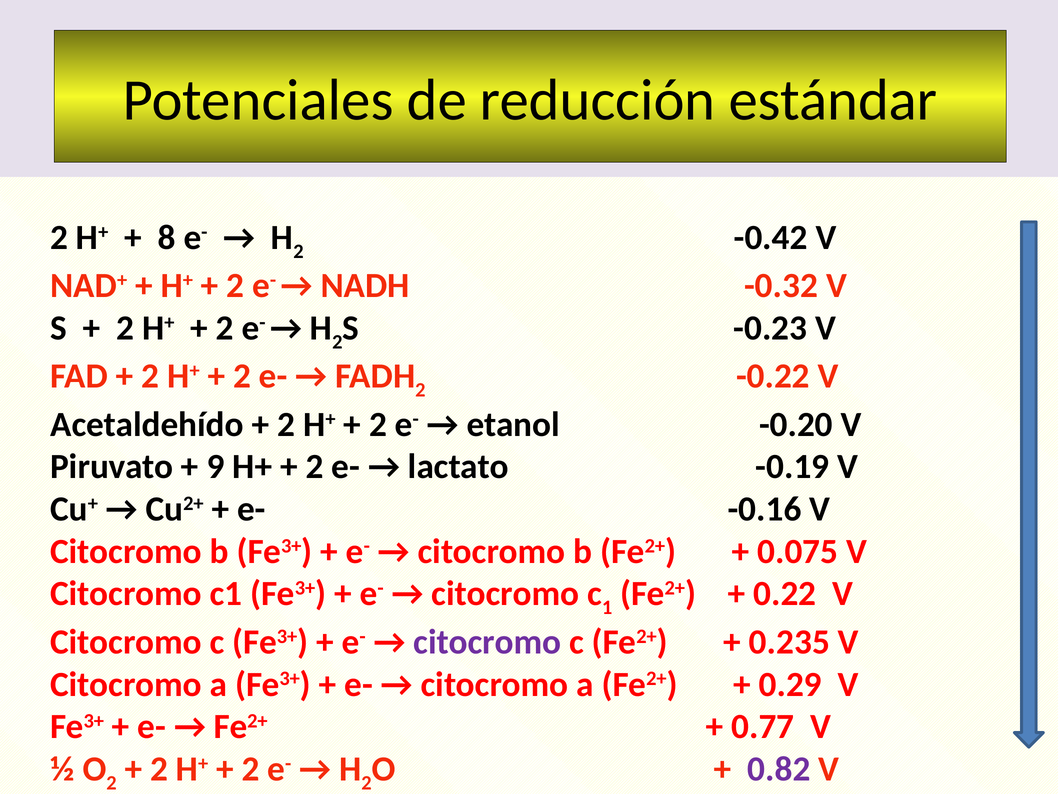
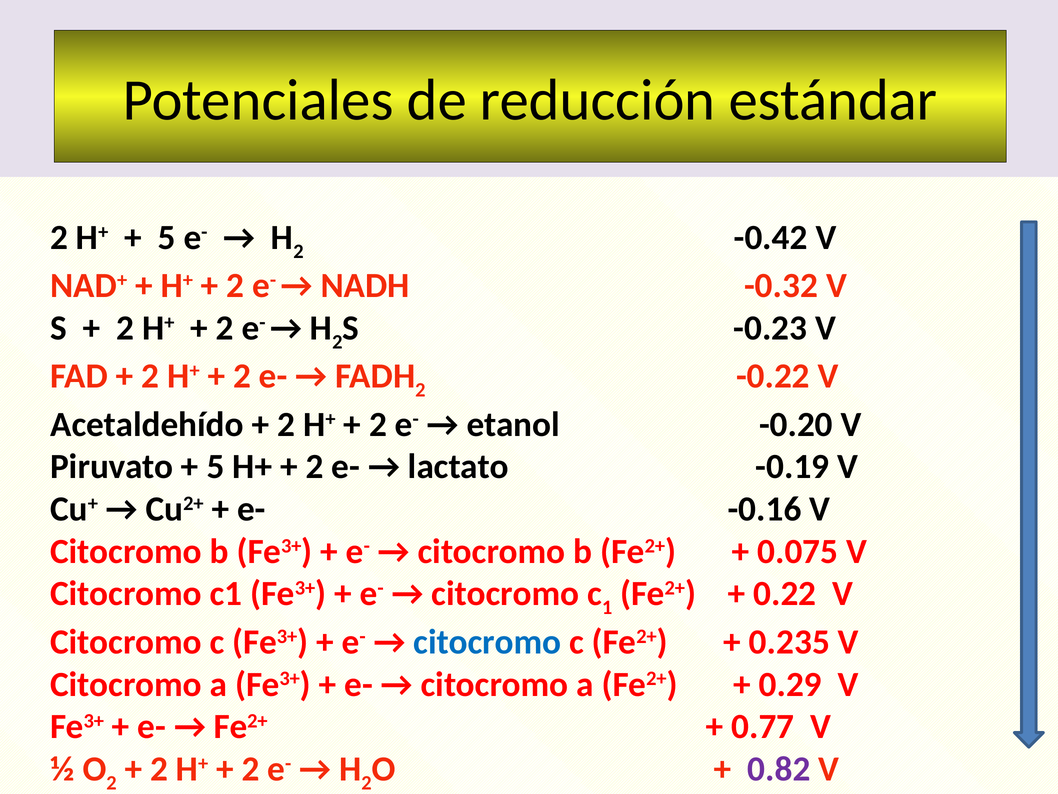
8: 8 -> 5 (166, 237)
9: 9 -> 5 (215, 466)
citocromo colour: purple -> blue (487, 642)
